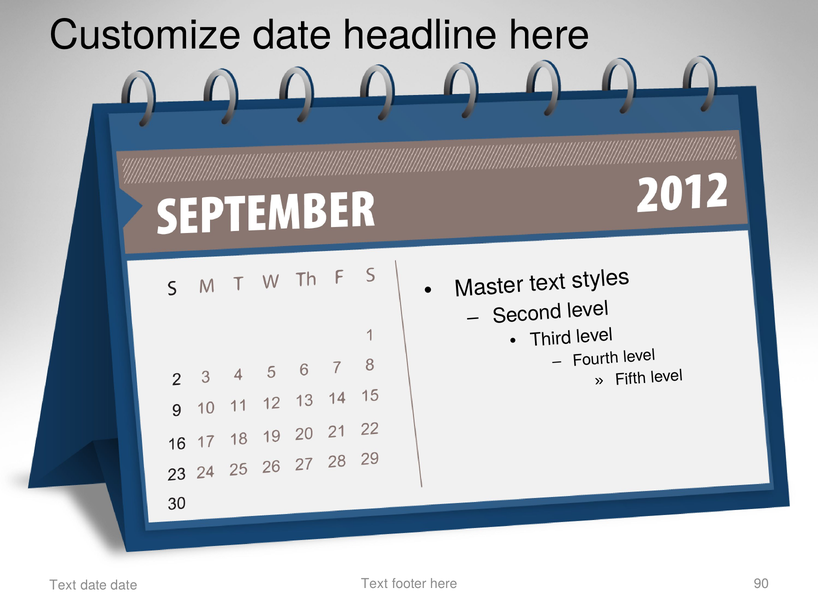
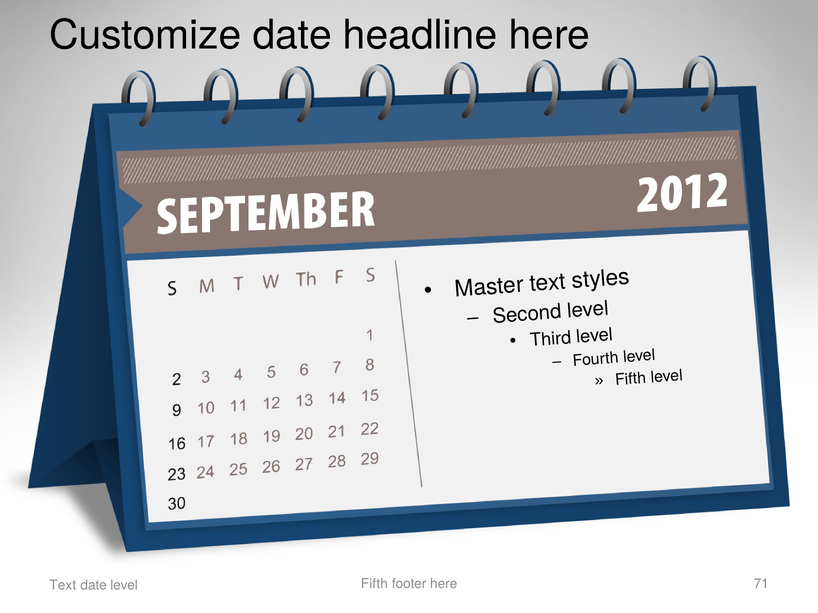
Text: Text -> Fifth (374, 584)
90: 90 -> 71 (761, 584)
date date: date -> level (124, 586)
